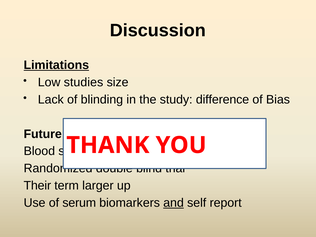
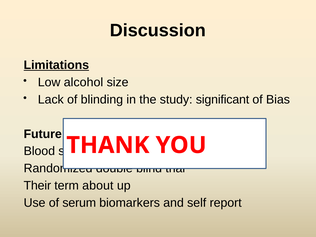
studies: studies -> alcohol (83, 82)
difference: difference -> significant (223, 100)
larger: larger -> about (98, 186)
and underline: present -> none (174, 203)
